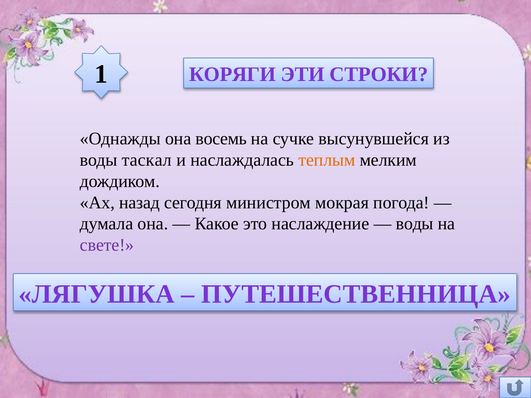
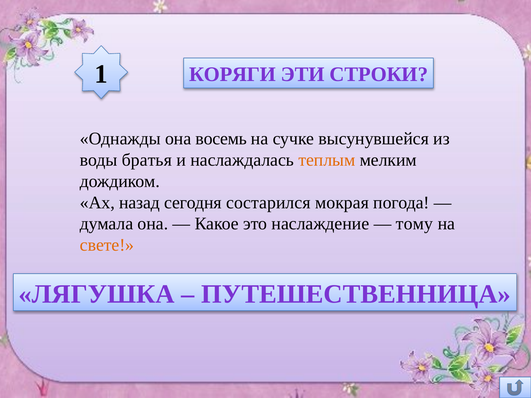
таскал: таскал -> братья (147, 160)
министром: министром -> состарился (268, 203)
воды: воды -> тому (414, 224)
свете colour: purple -> orange (107, 245)
